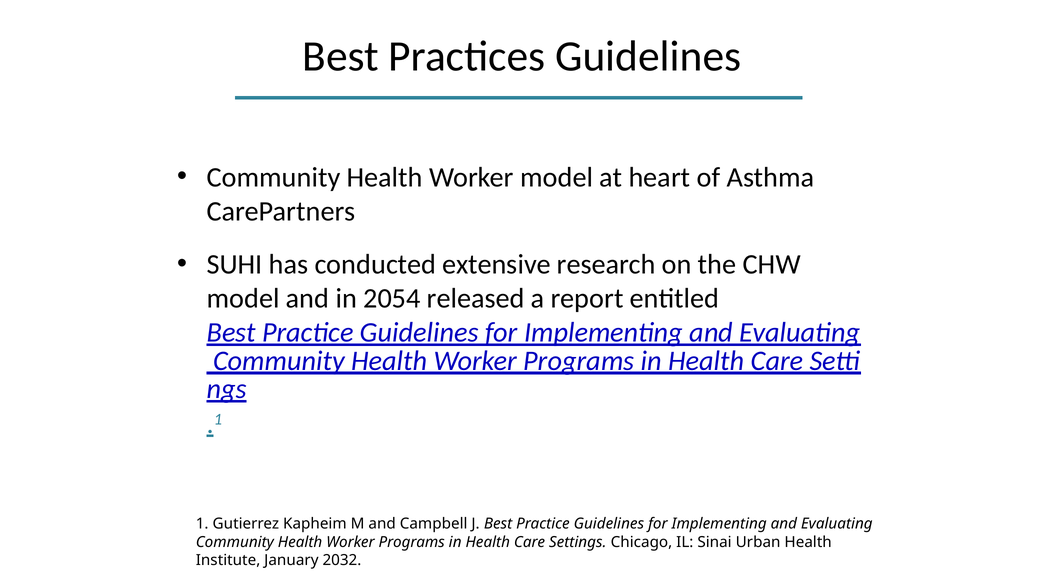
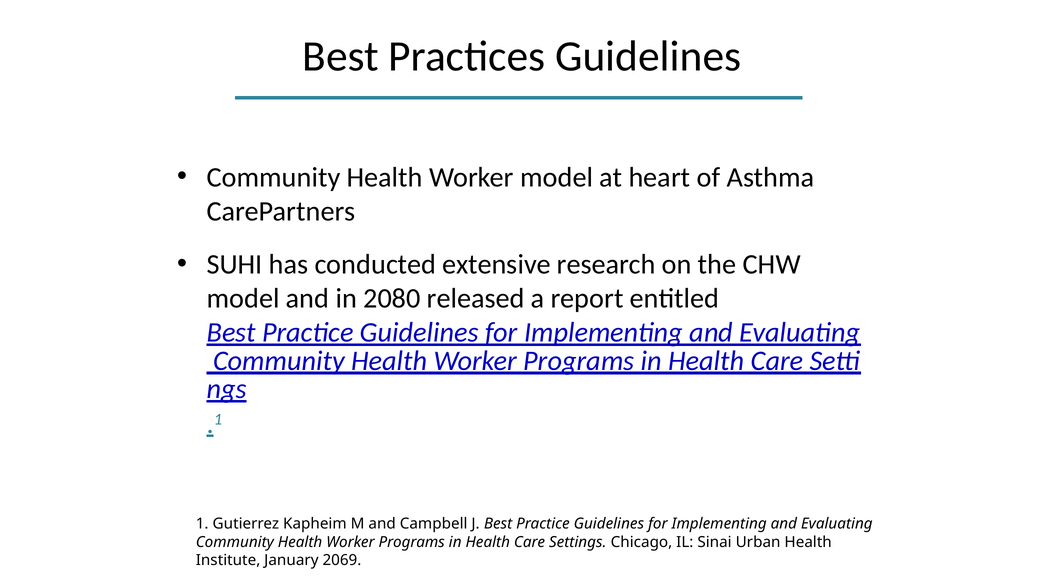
2054: 2054 -> 2080 (392, 299)
2032: 2032 -> 2069 (342, 561)
